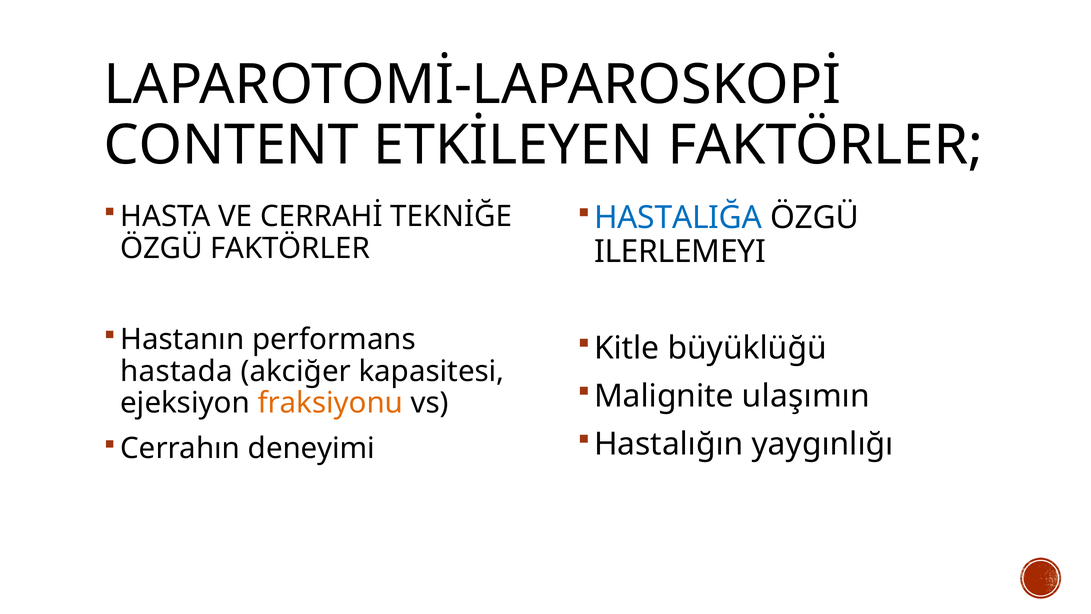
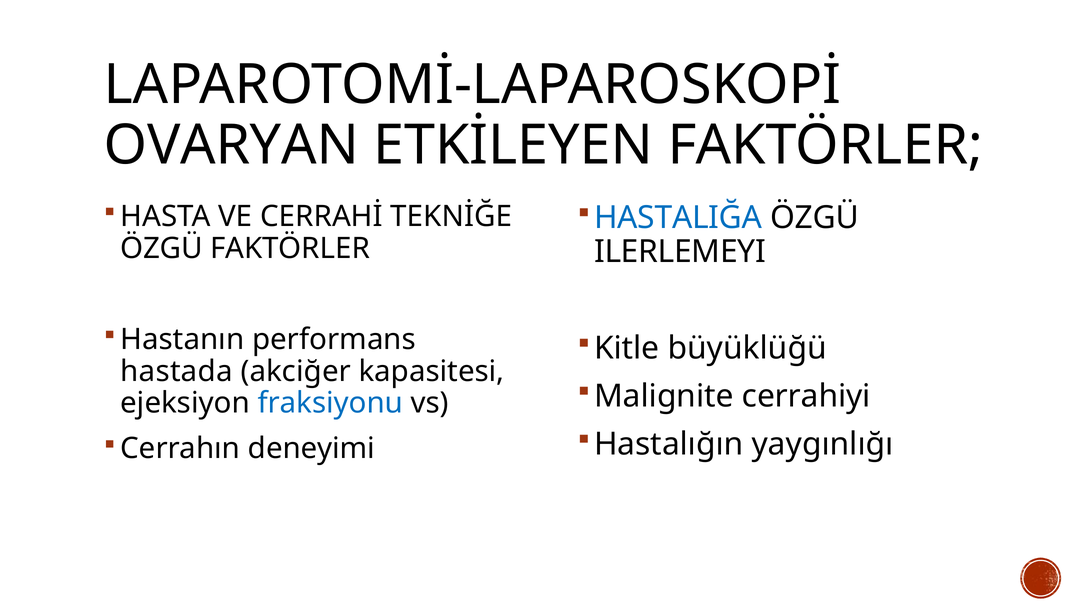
CONTENT: CONTENT -> OVARYAN (231, 145)
ulaşımın: ulaşımın -> cerrahiyi (806, 396)
fraksiyonu colour: orange -> blue (330, 403)
